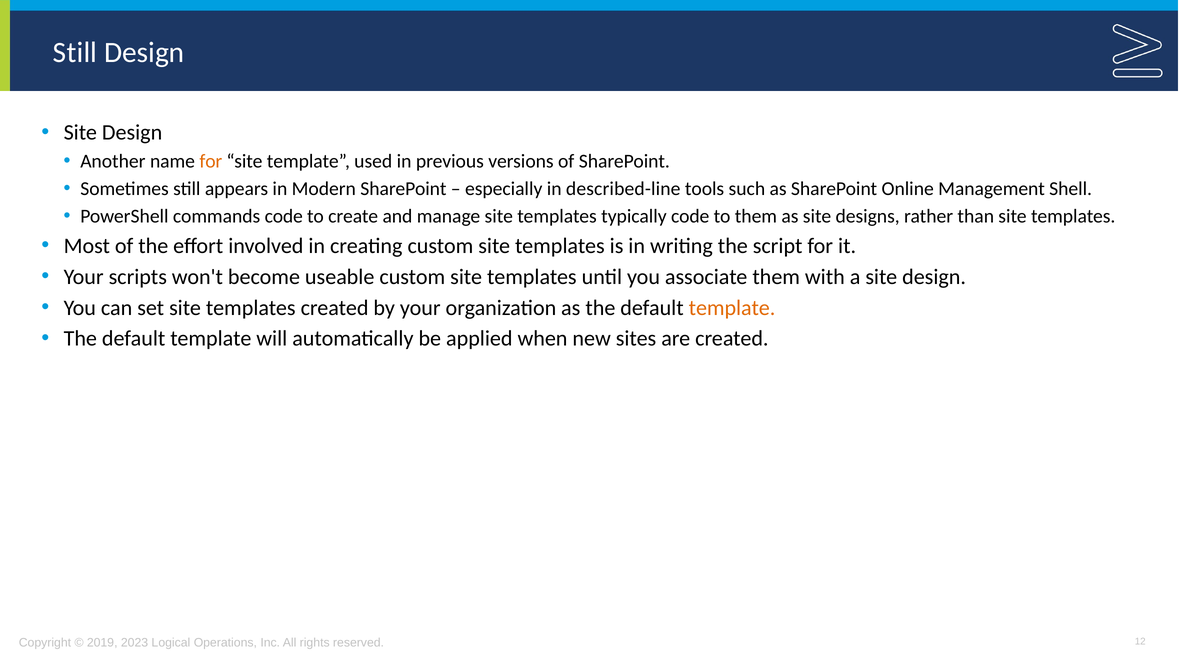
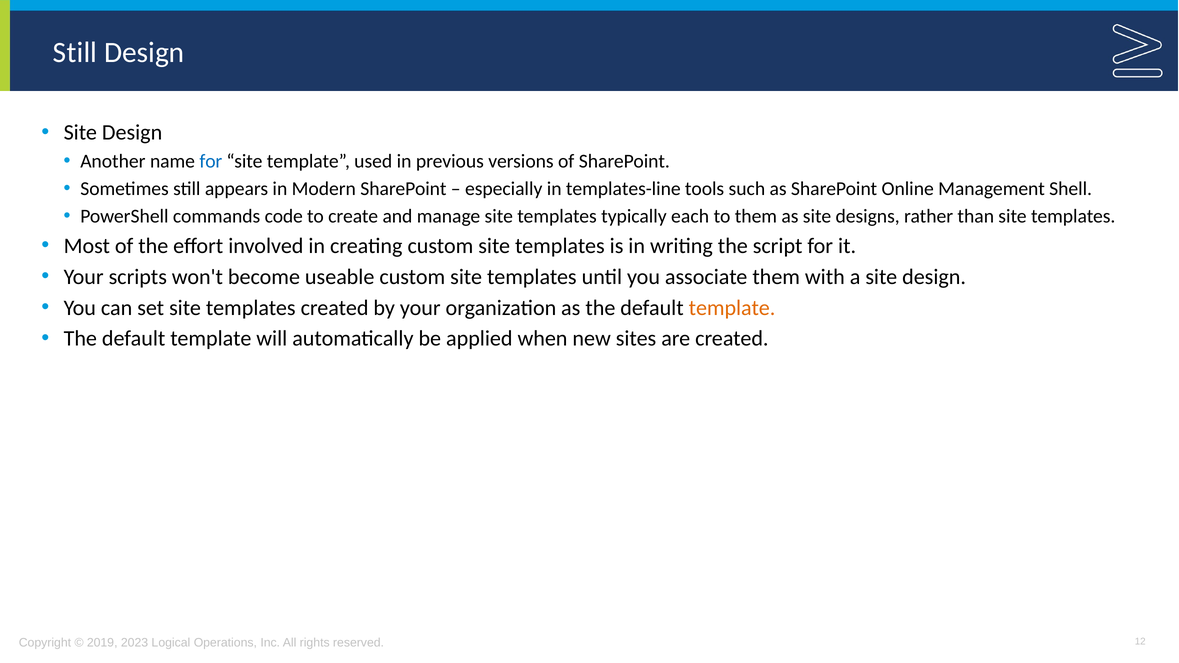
for colour: orange -> blue (211, 161)
described-line: described-line -> templates-line (623, 189)
typically code: code -> each (690, 216)
